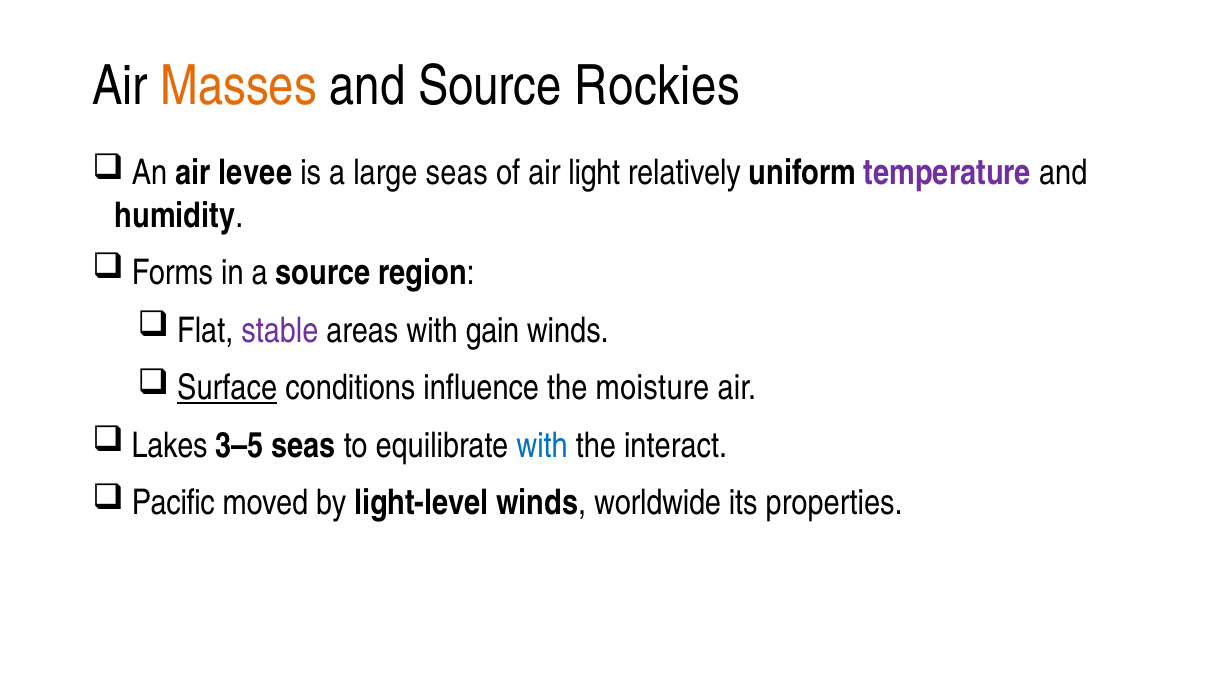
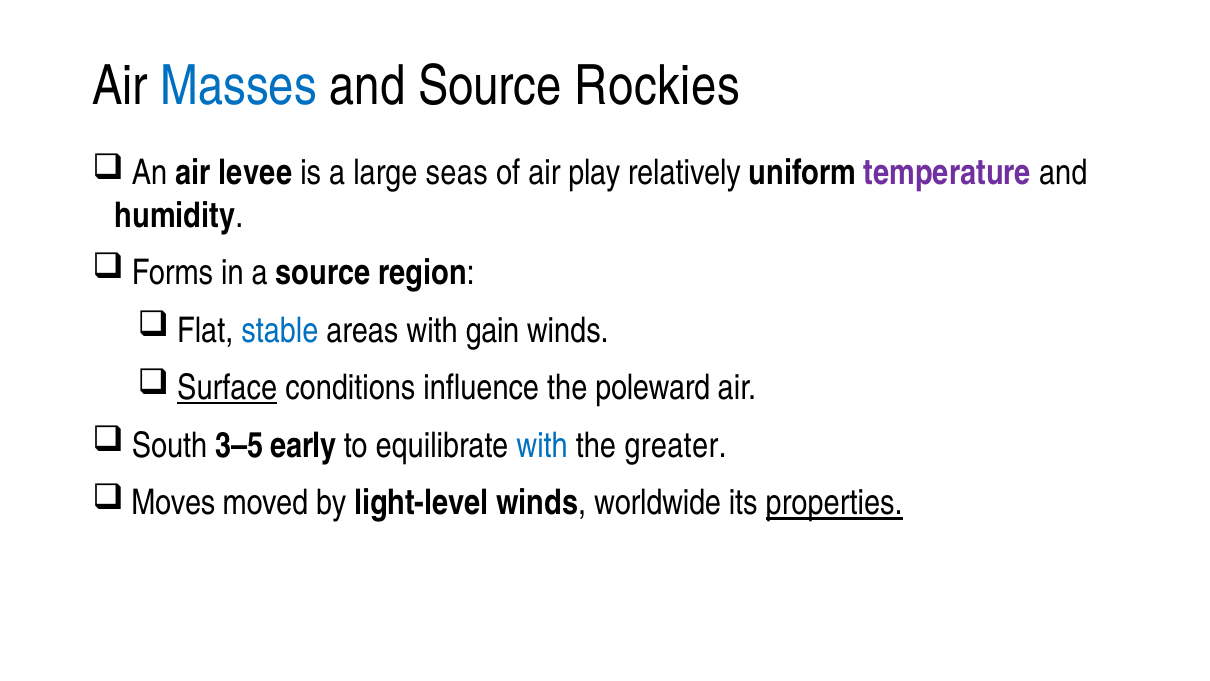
Masses colour: orange -> blue (239, 86)
light: light -> play (594, 173)
stable colour: purple -> blue (280, 330)
moisture: moisture -> poleward (653, 388)
Lakes: Lakes -> South (169, 445)
3–5 seas: seas -> early (304, 445)
interact: interact -> greater (675, 445)
Pacific: Pacific -> Moves (173, 503)
properties underline: none -> present (834, 503)
